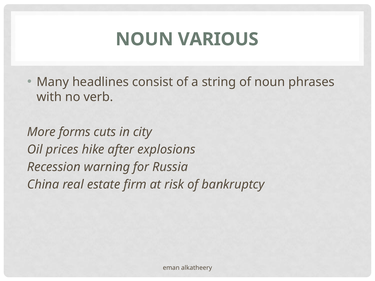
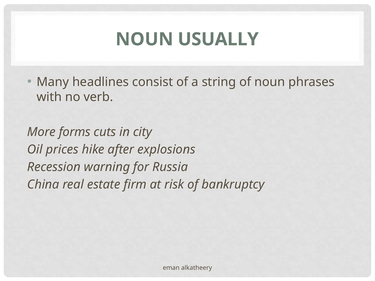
VARIOUS: VARIOUS -> USUALLY (218, 39)
